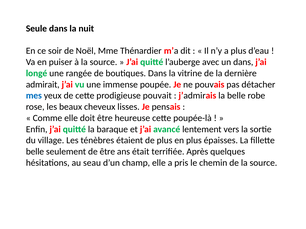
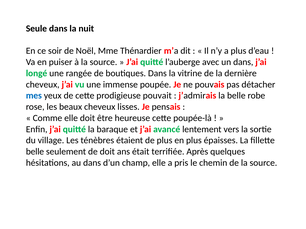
admirait: admirait -> cheveux (43, 85)
de être: être -> doit (107, 152)
au seau: seau -> dans (92, 163)
